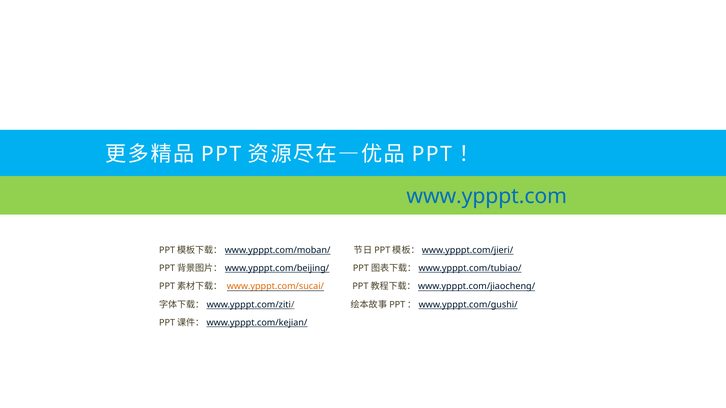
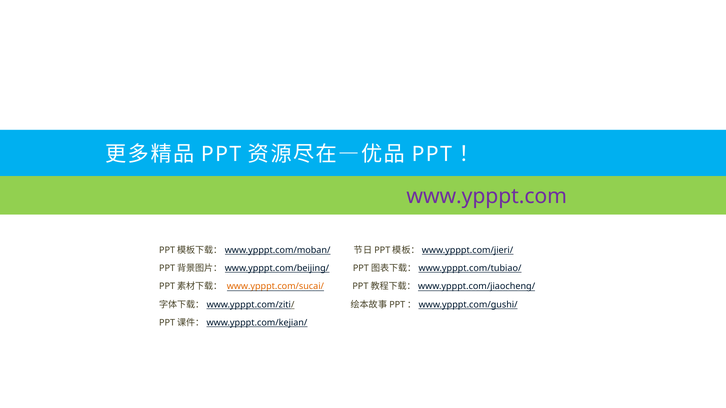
www.ypppt.com colour: blue -> purple (487, 197)
